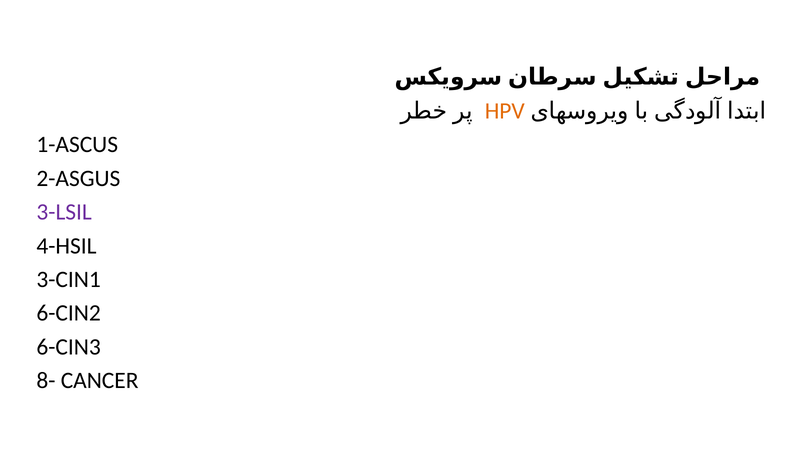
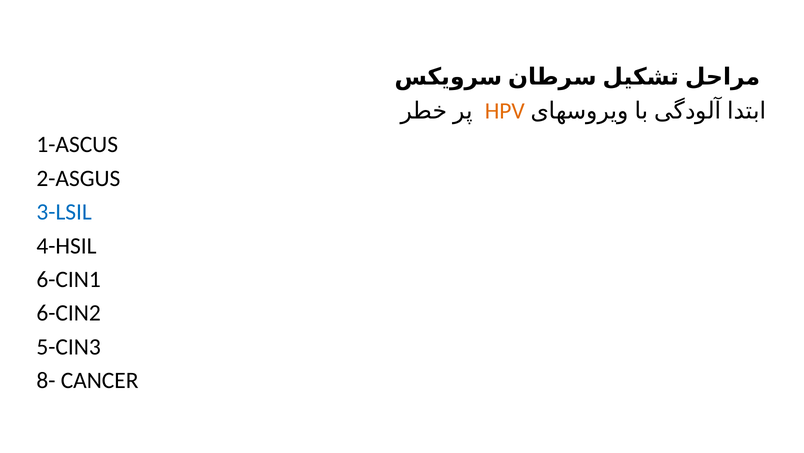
3-LSIL colour: purple -> blue (64, 212)
3-CIN1: 3-CIN1 -> 6-CIN1 (69, 279)
6-CIN3: 6-CIN3 -> 5-CIN3 (69, 346)
